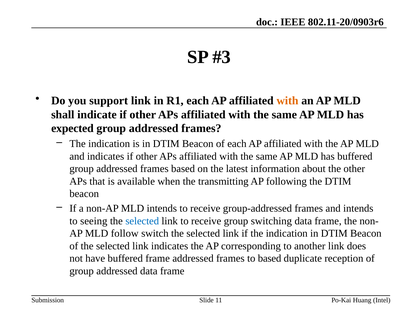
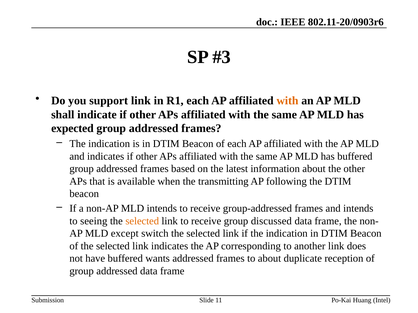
selected colour: blue -> orange (142, 221)
switching: switching -> discussed (271, 221)
follow: follow -> except (125, 234)
buffered frame: frame -> wants (158, 259)
to based: based -> about (270, 259)
